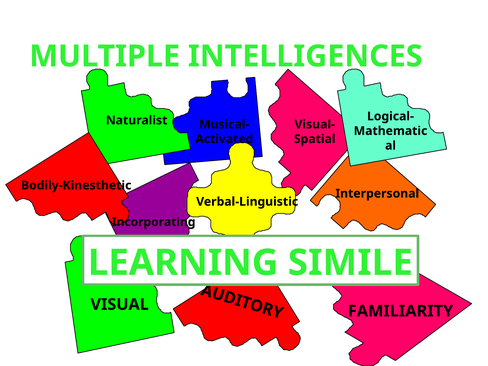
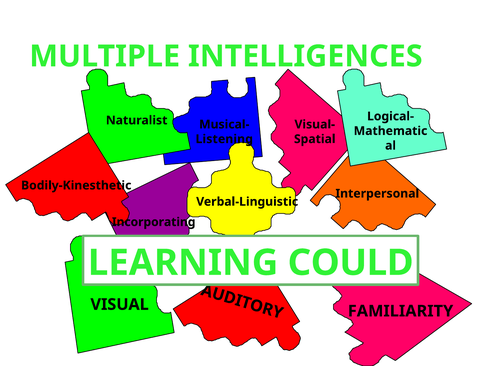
Activated: Activated -> Listening (224, 139)
SIMILE: SIMILE -> COULD (351, 263)
